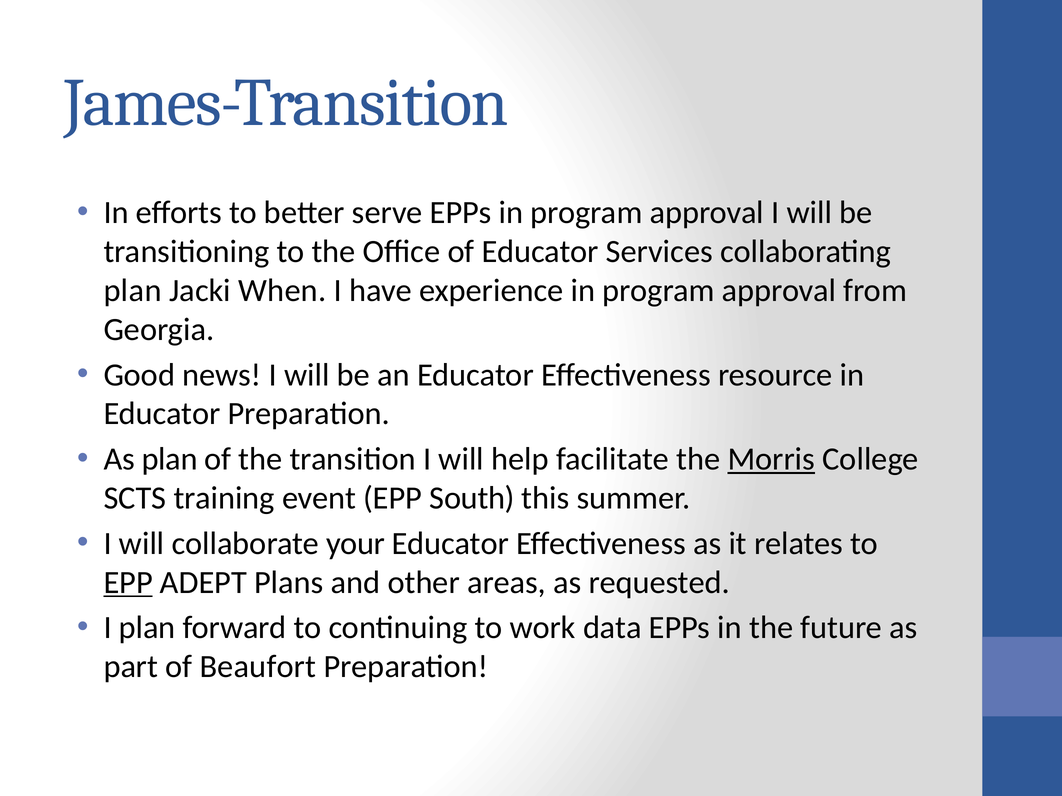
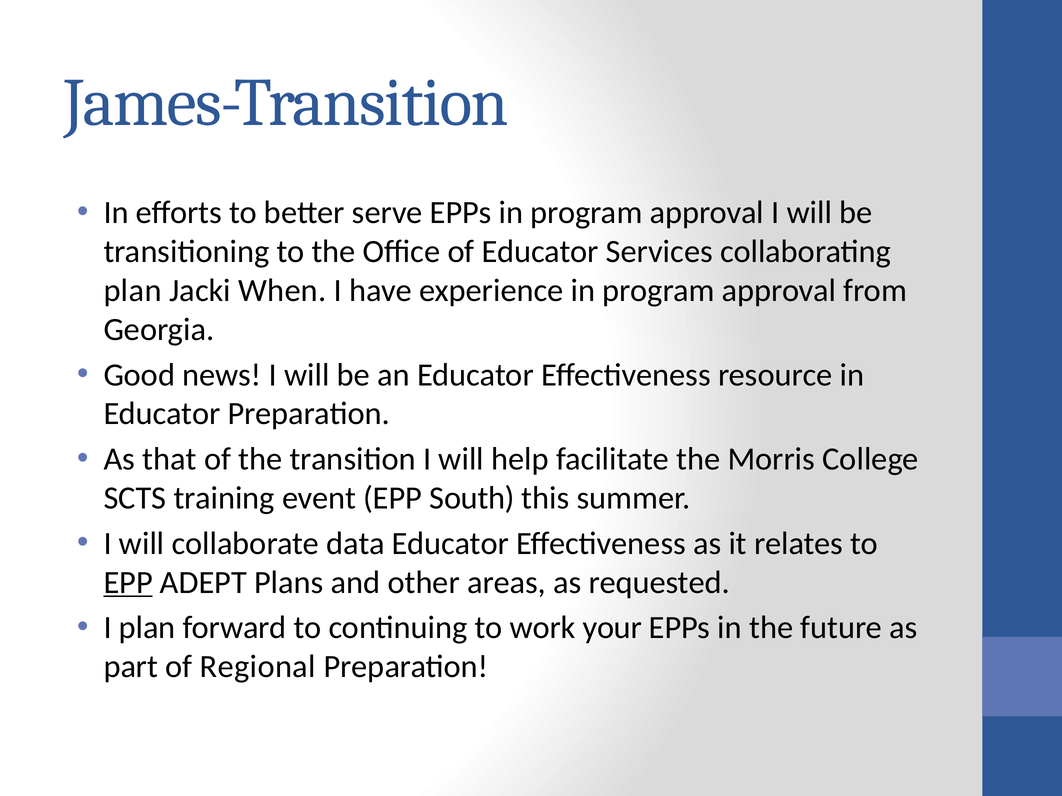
As plan: plan -> that (169, 459)
Morris underline: present -> none (771, 459)
your: your -> data (356, 544)
data: data -> your (612, 628)
Beaufort: Beaufort -> Regional (258, 667)
